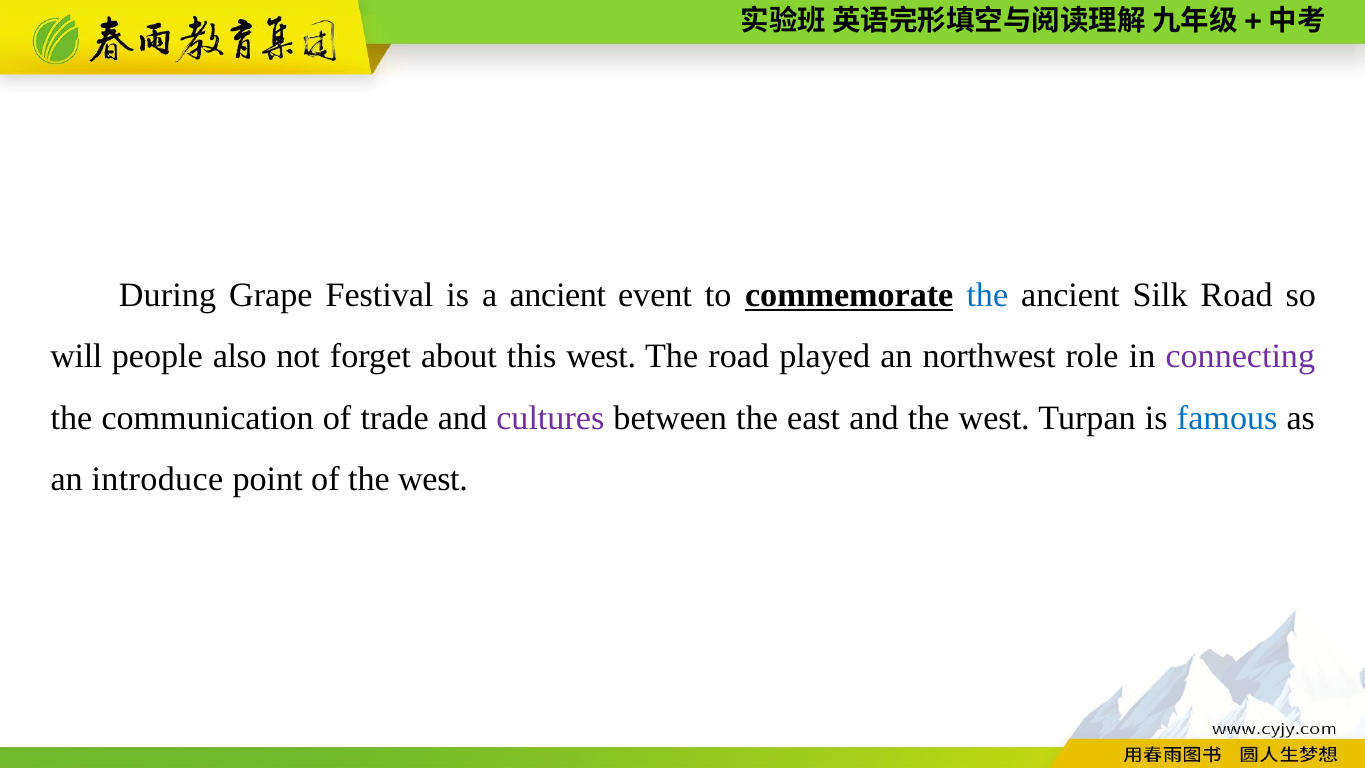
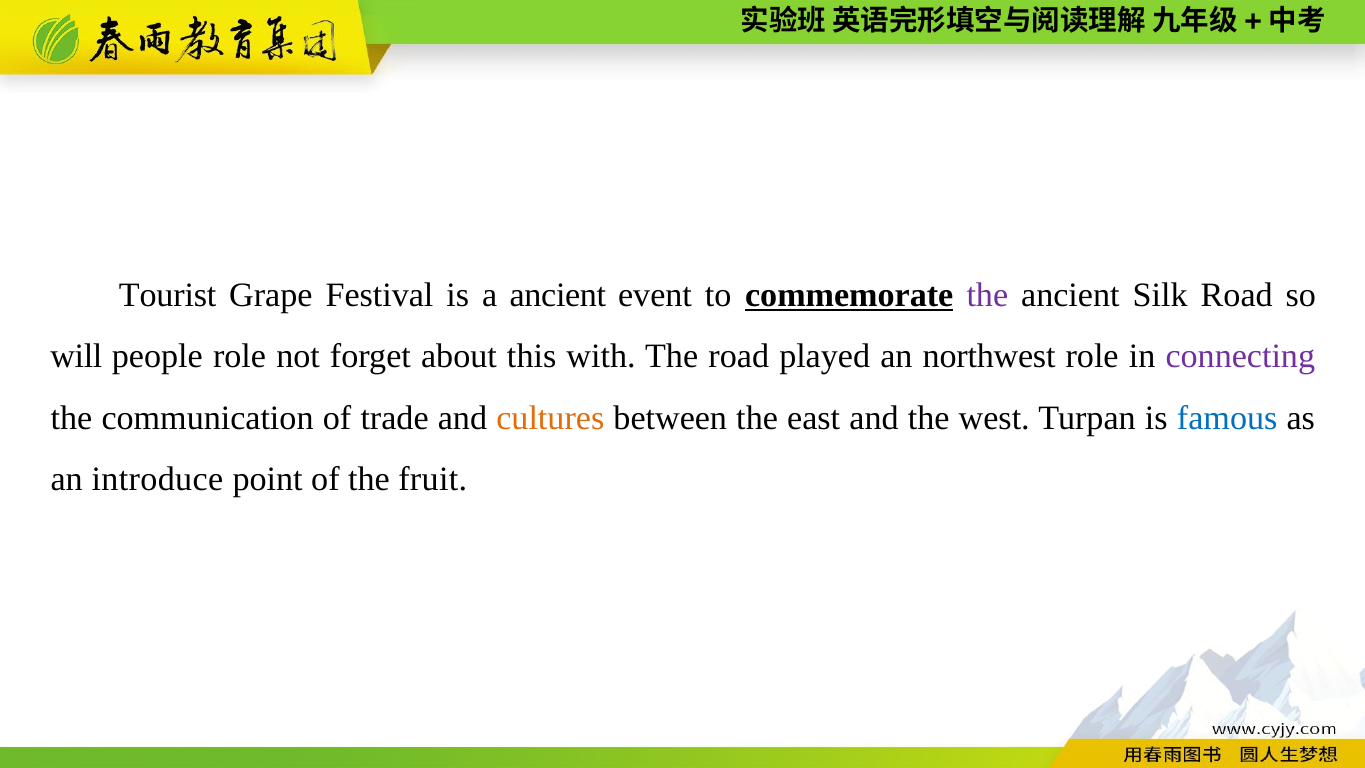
During: During -> Tourist (168, 295)
the colour: blue -> purple (987, 295)
people also: also -> role (240, 356)
this west: west -> with (601, 356)
cultures colour: purple -> orange (550, 418)
of the west: west -> fruit (433, 479)
